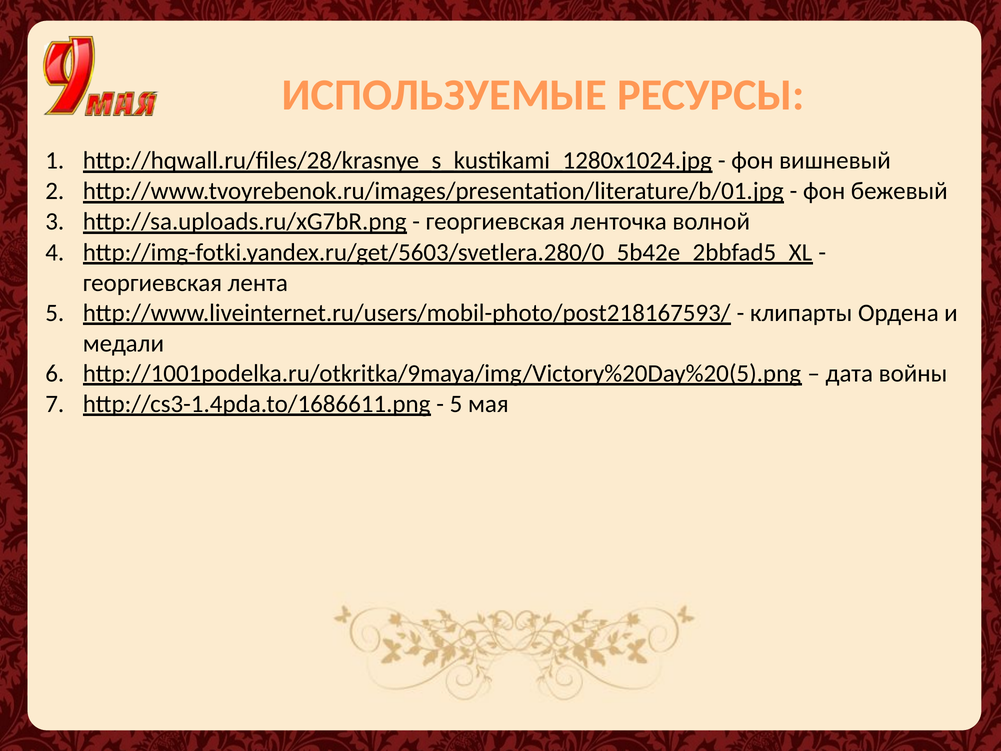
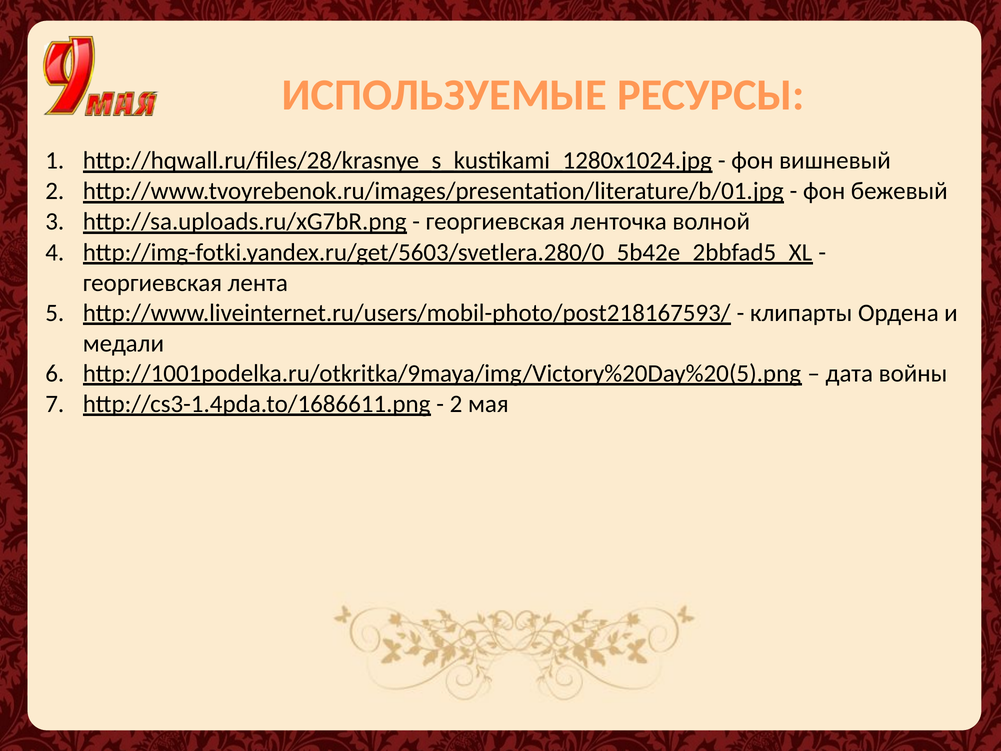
5: 5 -> 2 (456, 404)
